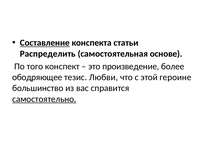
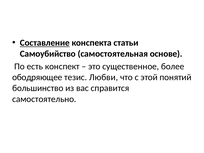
Распределить: Распределить -> Самоубийство (48, 54)
того: того -> есть (35, 66)
произведение: произведение -> существенное (131, 66)
героине: героине -> понятий (176, 77)
самостоятельно underline: present -> none (44, 99)
